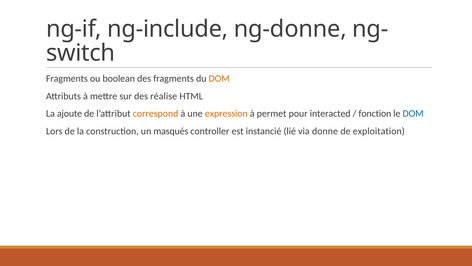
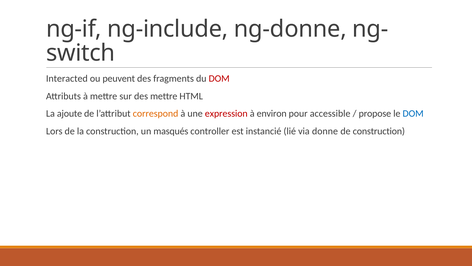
Fragments: Fragments -> Interacted (67, 78)
boolean: boolean -> peuvent (119, 78)
DOM colour: orange -> red (219, 78)
des réalise: réalise -> mettre (164, 96)
expression colour: orange -> red (226, 113)
permet: permet -> environ (272, 113)
interacted: interacted -> accessible (330, 113)
fonction: fonction -> propose (375, 113)
de exploitation: exploitation -> construction (379, 131)
